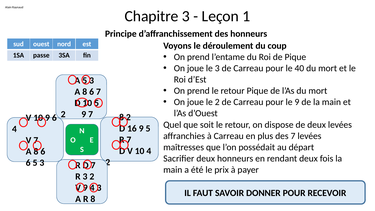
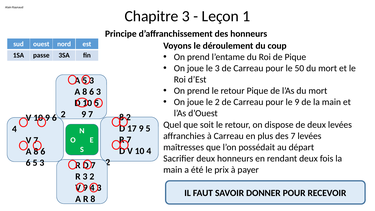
40: 40 -> 50 (299, 68)
6 7: 7 -> 3 (98, 92)
16: 16 -> 17 (132, 128)
